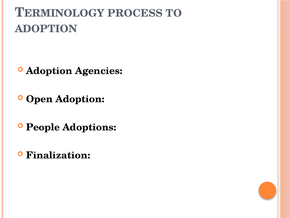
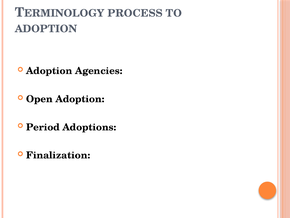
People: People -> Period (43, 127)
